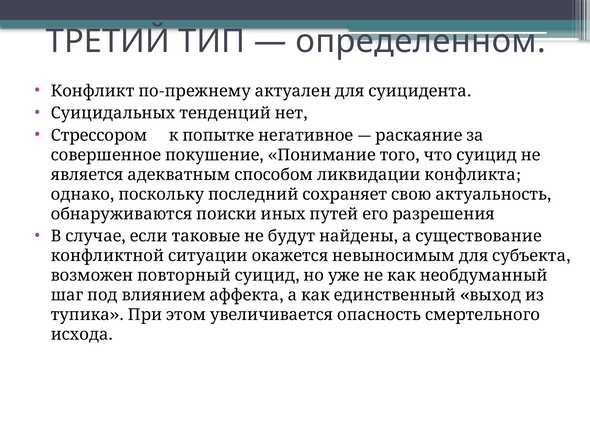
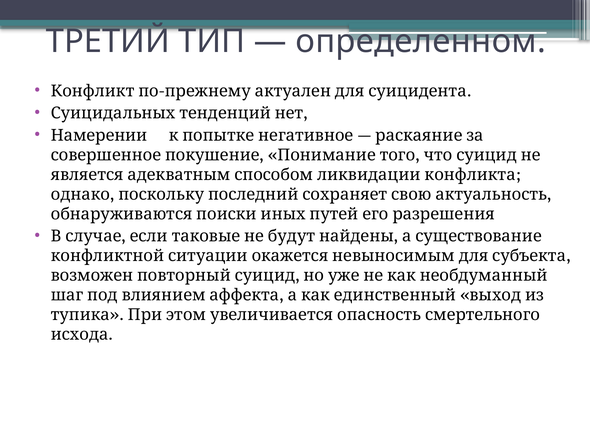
Стрессором: Стрессором -> Намерении (99, 135)
